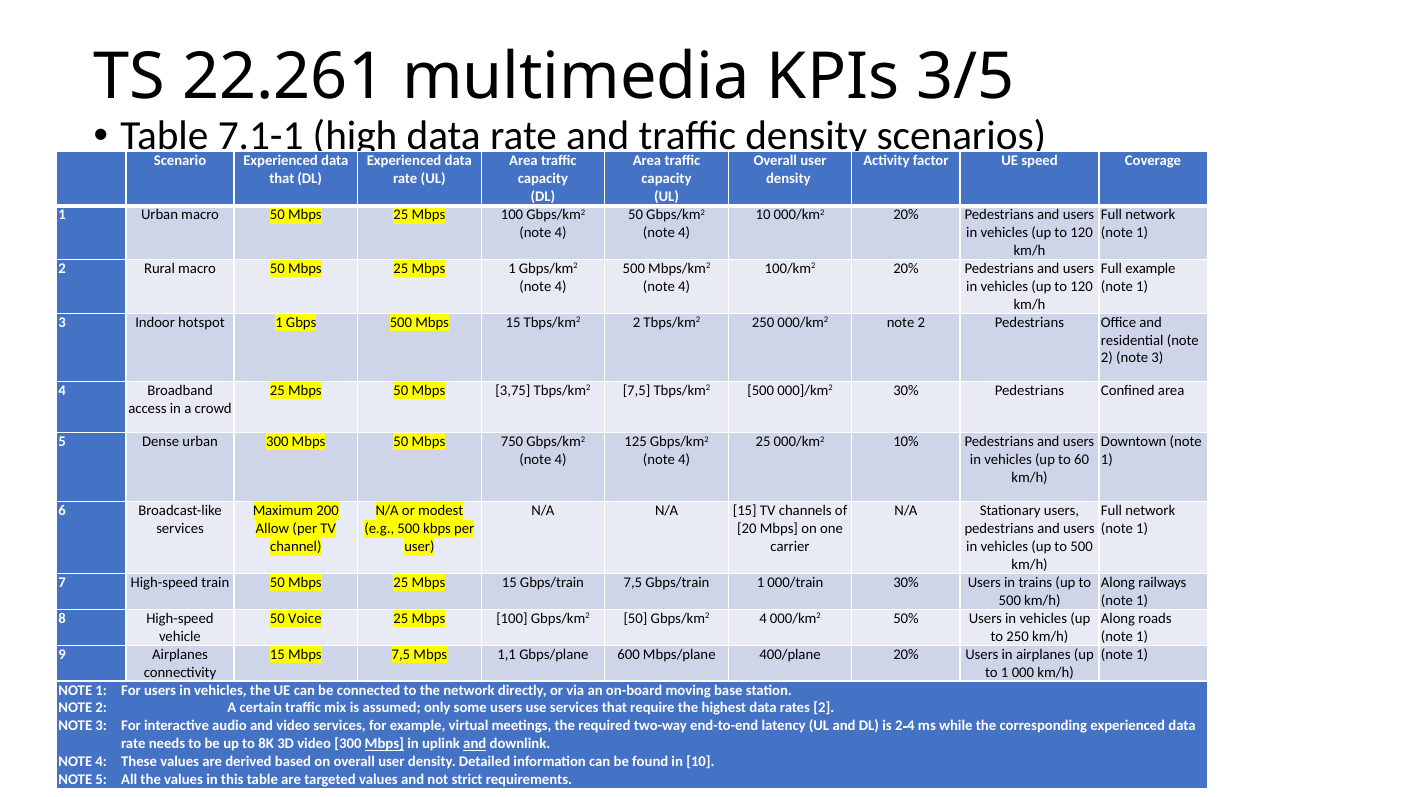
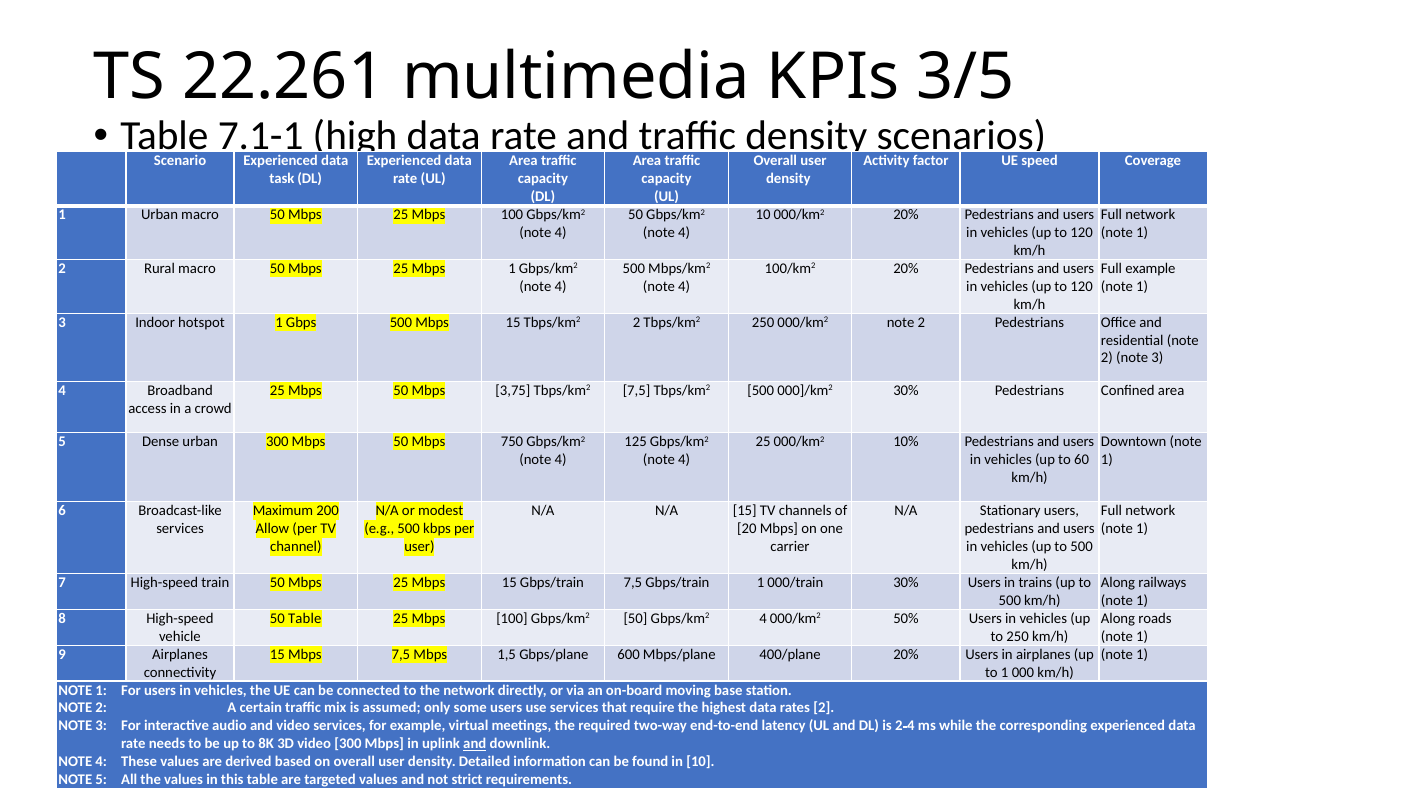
that: that -> task (282, 179)
50 Voice: Voice -> Table (305, 618)
1,1: 1,1 -> 1,5 (507, 654)
Mbps underline: present -> none (384, 743)
